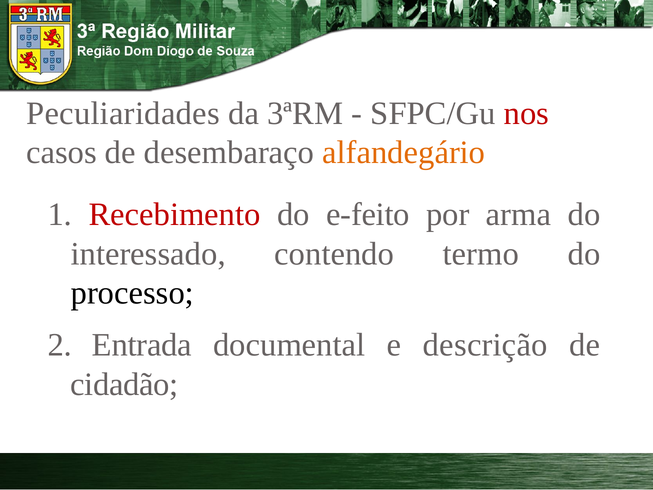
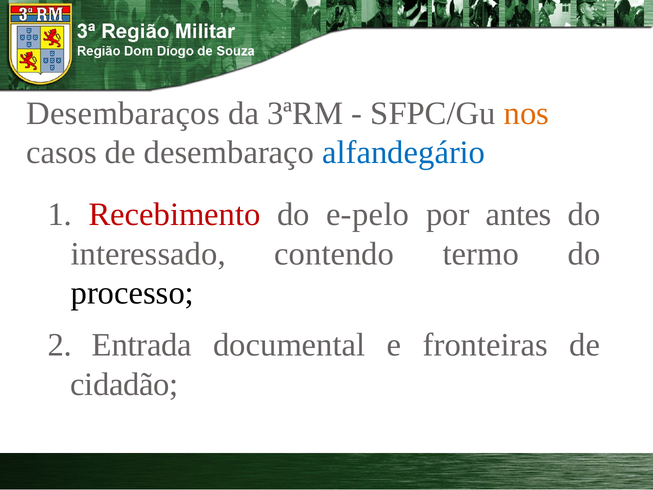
Peculiaridades: Peculiaridades -> Desembaraços (123, 113)
nos colour: red -> orange (526, 113)
alfandegário colour: orange -> blue (404, 152)
e-feito: e-feito -> e-pelo (368, 215)
arma: arma -> antes (519, 215)
descrição: descrição -> fronteiras (485, 345)
